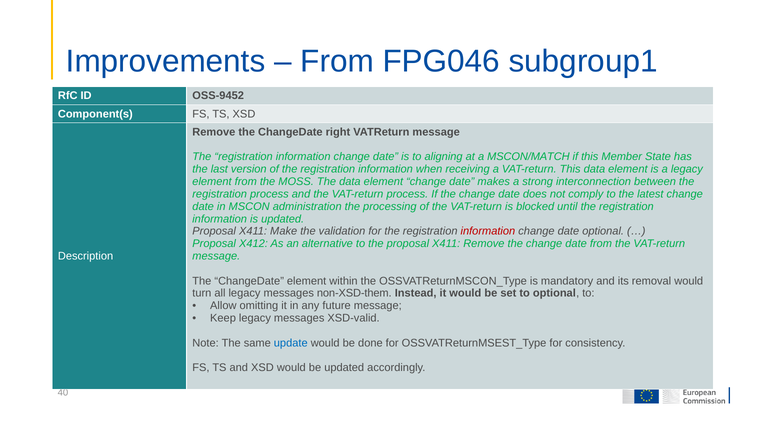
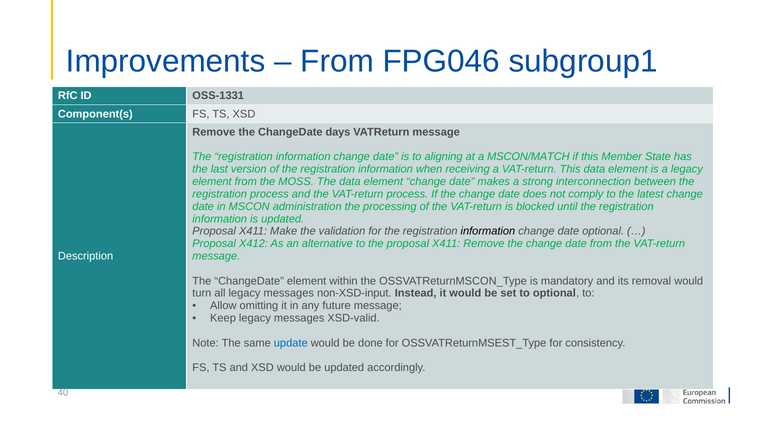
OSS-9452: OSS-9452 -> OSS-1331 (218, 96)
right: right -> days (338, 132)
information colour: red -> black (488, 231)
non-XSD-them: non-XSD-them -> non-XSD-input (354, 293)
